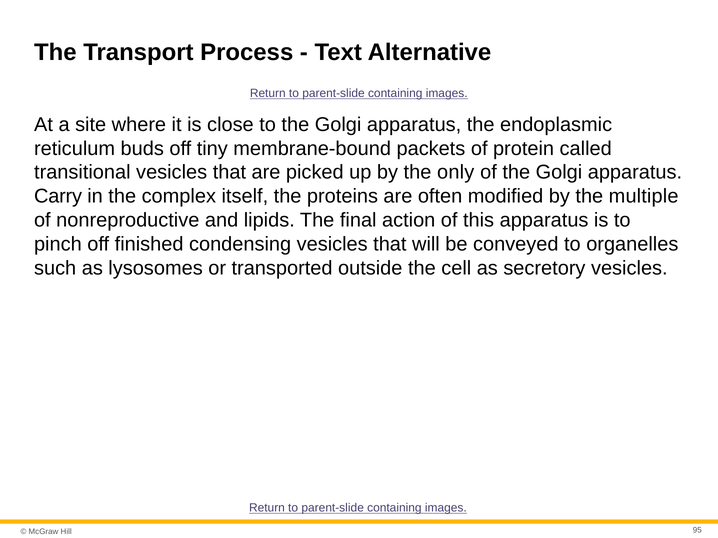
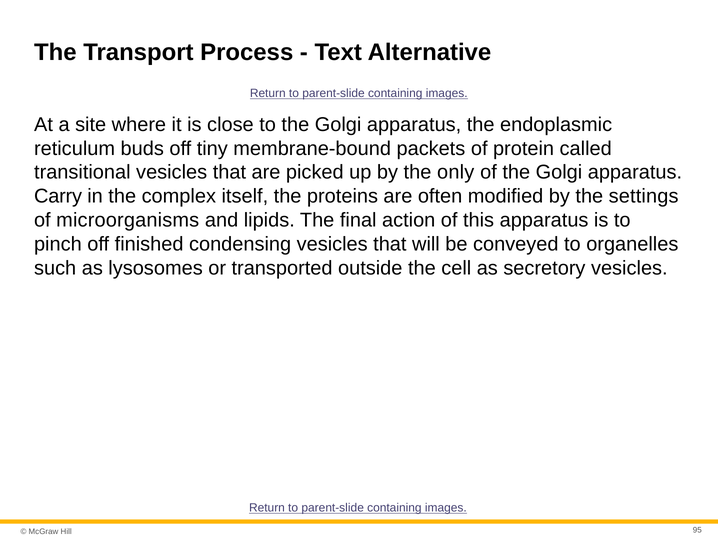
multiple: multiple -> settings (644, 196)
nonreproductive: nonreproductive -> microorganisms (128, 220)
